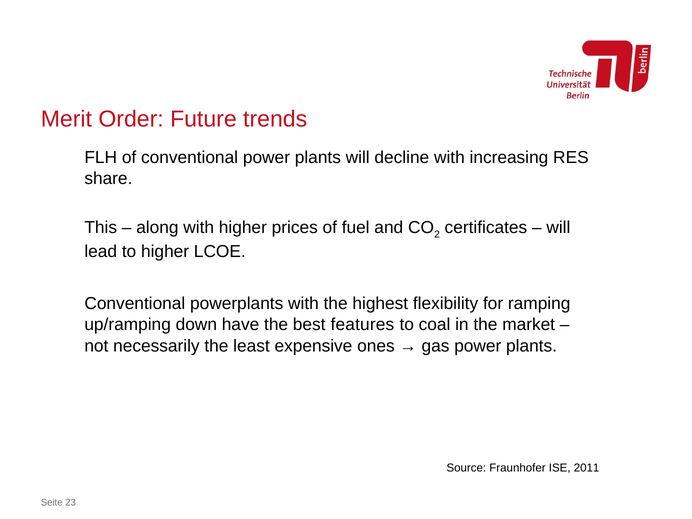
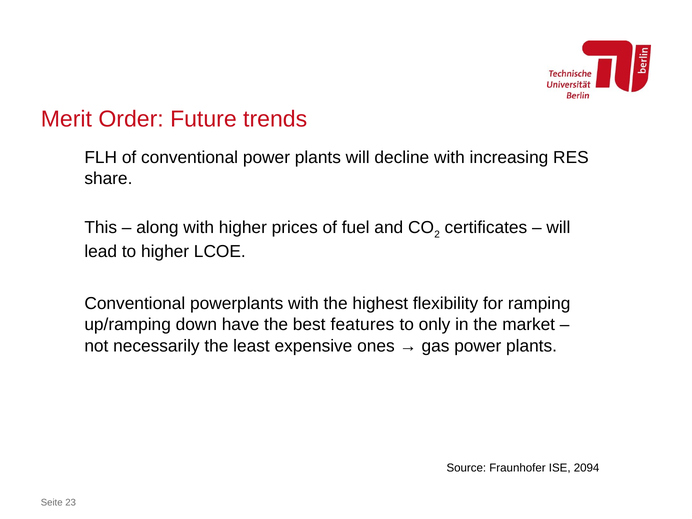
coal: coal -> only (435, 325)
2011: 2011 -> 2094 (587, 468)
